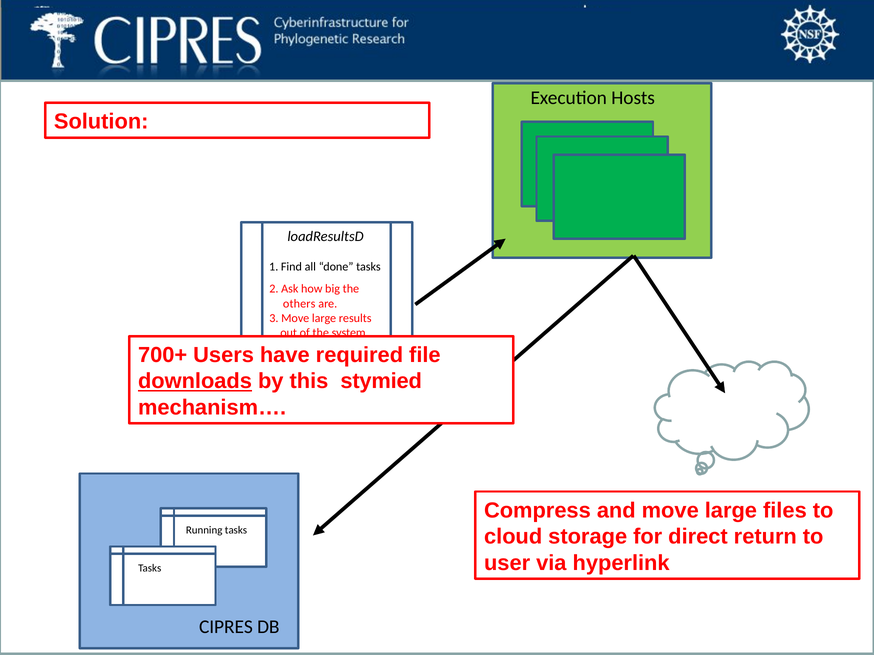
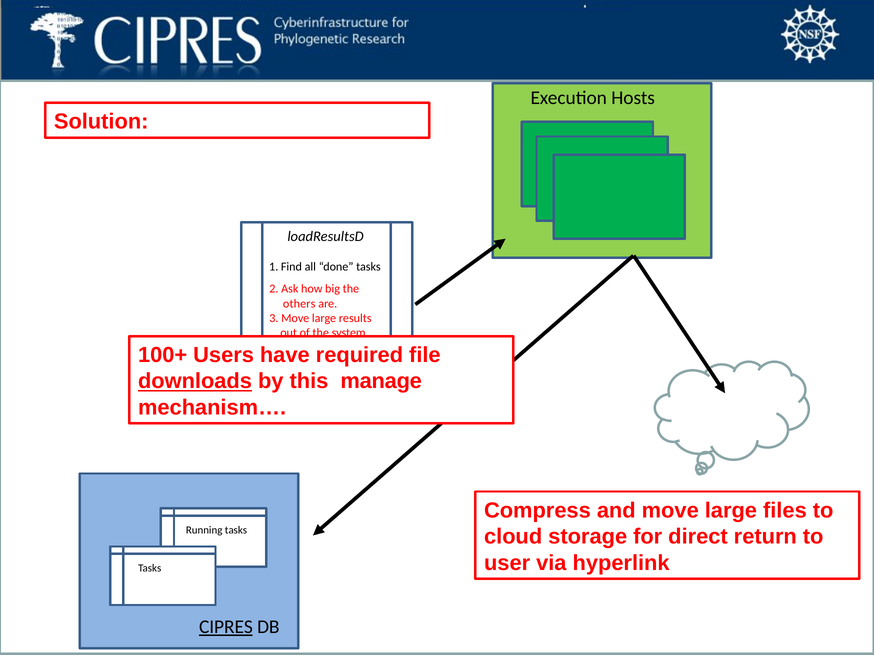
700+: 700+ -> 100+ (163, 355)
stymied: stymied -> manage (381, 382)
CIPRES underline: none -> present (226, 627)
